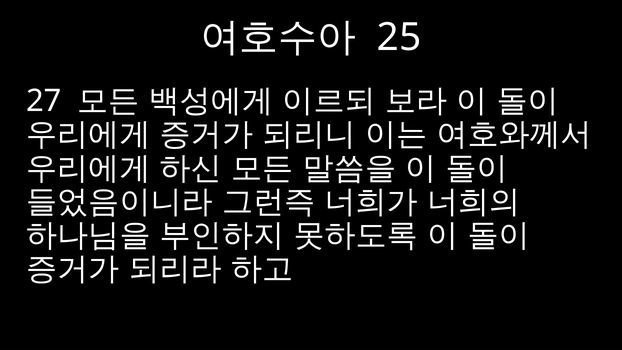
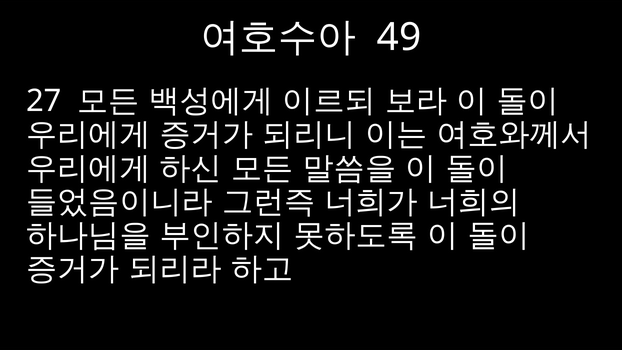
25: 25 -> 49 (399, 37)
